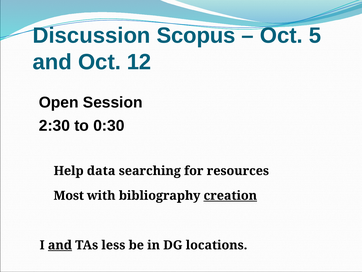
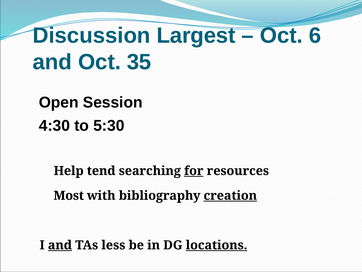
Scopus: Scopus -> Largest (196, 35)
5: 5 -> 6 (315, 35)
12: 12 -> 35 (139, 62)
2:30: 2:30 -> 4:30 (54, 126)
0:30: 0:30 -> 5:30 (109, 126)
data: data -> tend (101, 171)
for underline: none -> present (194, 171)
locations underline: none -> present (217, 245)
